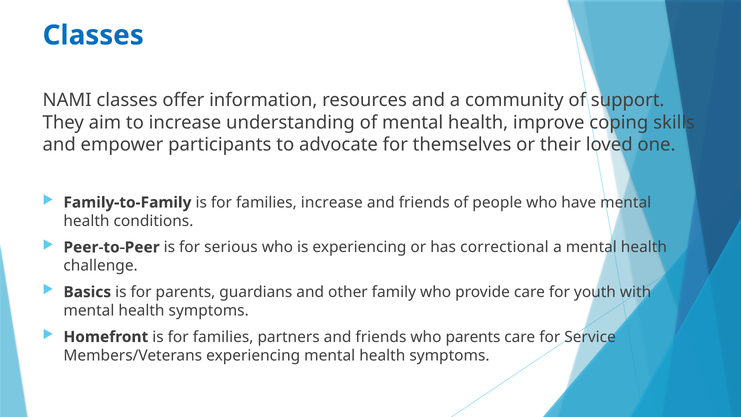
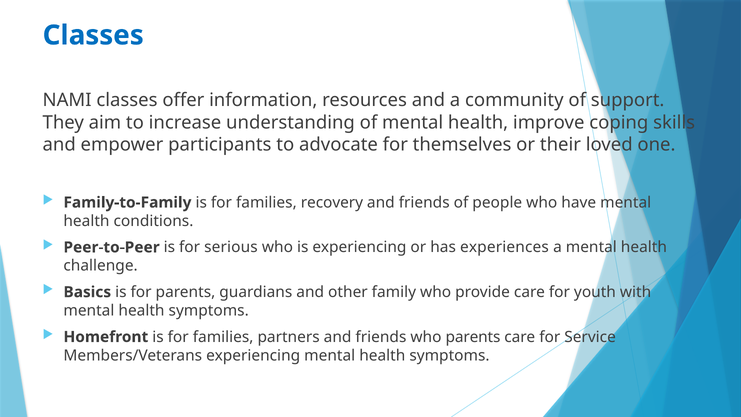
families increase: increase -> recovery (332, 202)
correctional: correctional -> experiences (504, 247)
